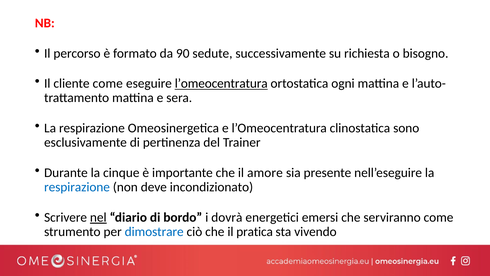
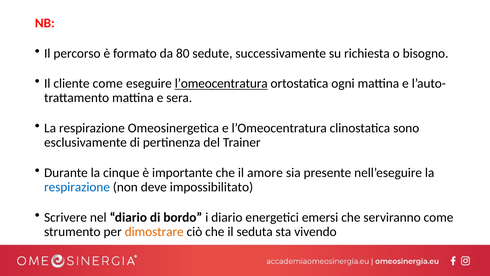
90: 90 -> 80 (183, 53)
incondizionato: incondizionato -> impossibilitato (211, 187)
nel underline: present -> none (98, 217)
i dovrà: dovrà -> diario (227, 217)
dimostrare colour: blue -> orange (154, 231)
pratica: pratica -> seduta (255, 231)
